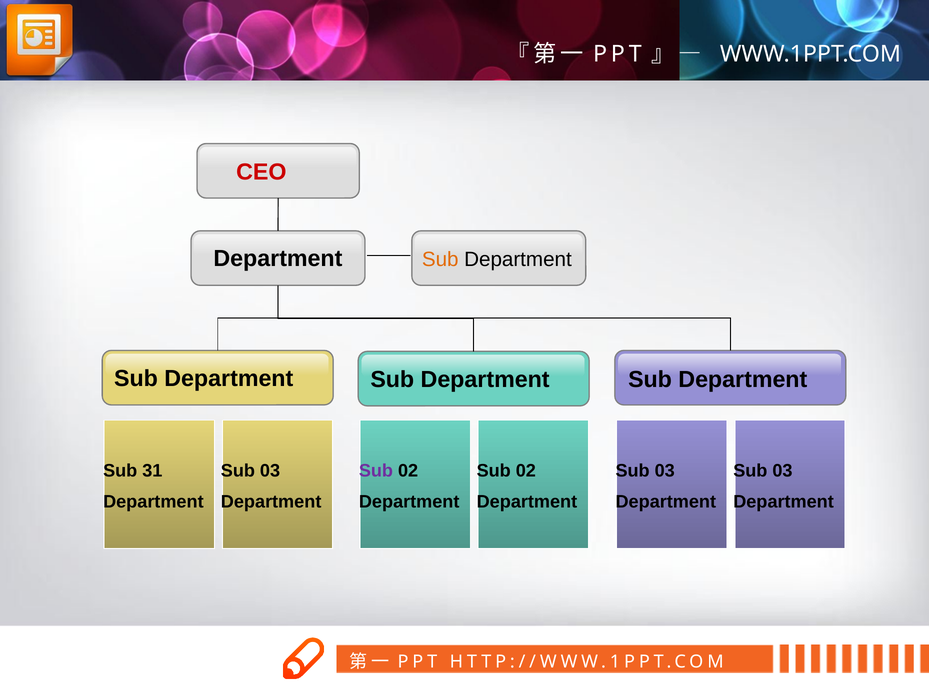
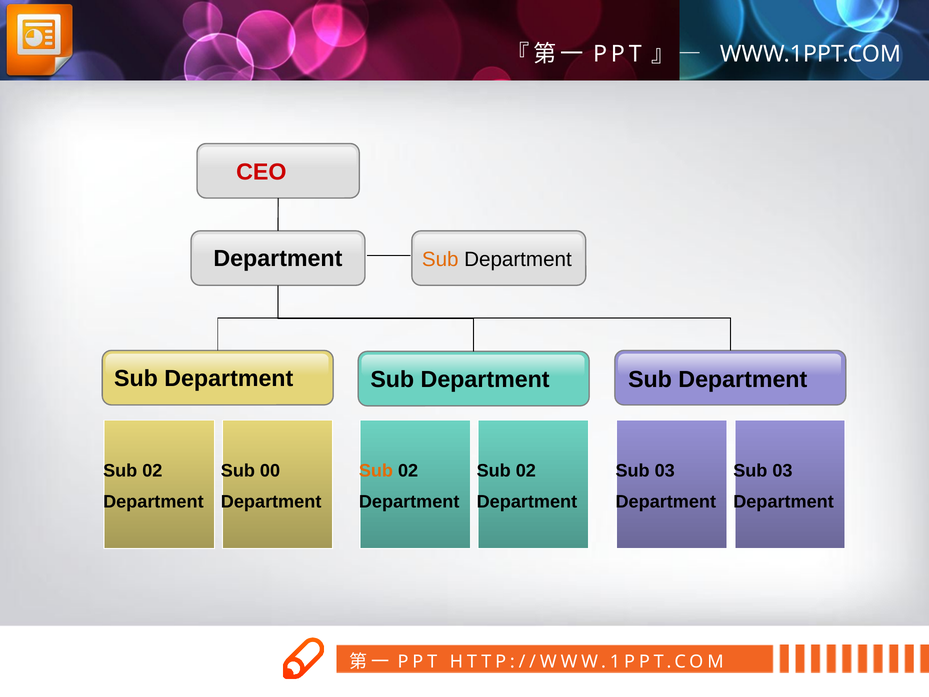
31: 31 -> 02 (152, 471)
03: 03 -> 00 (270, 471)
Sub colour: purple -> orange (376, 471)
